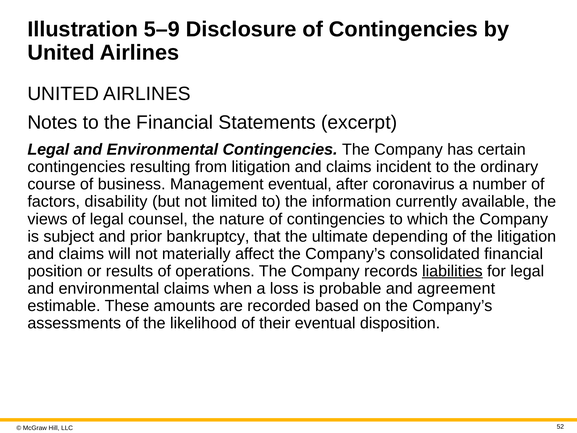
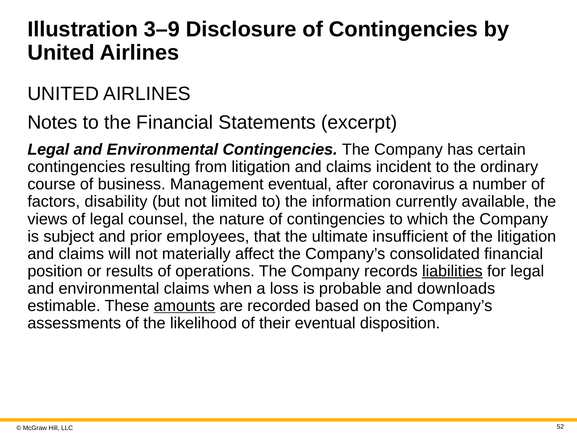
5–9: 5–9 -> 3–9 (162, 29)
bankruptcy: bankruptcy -> employees (208, 236)
depending: depending -> insufficient (410, 236)
agreement: agreement -> downloads (456, 288)
amounts underline: none -> present (184, 306)
